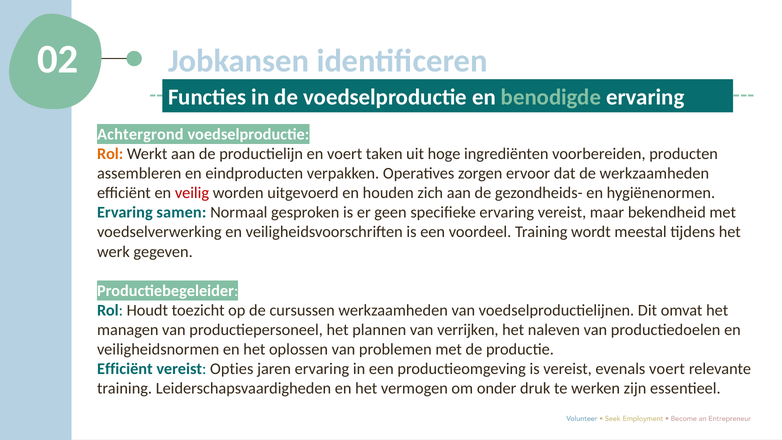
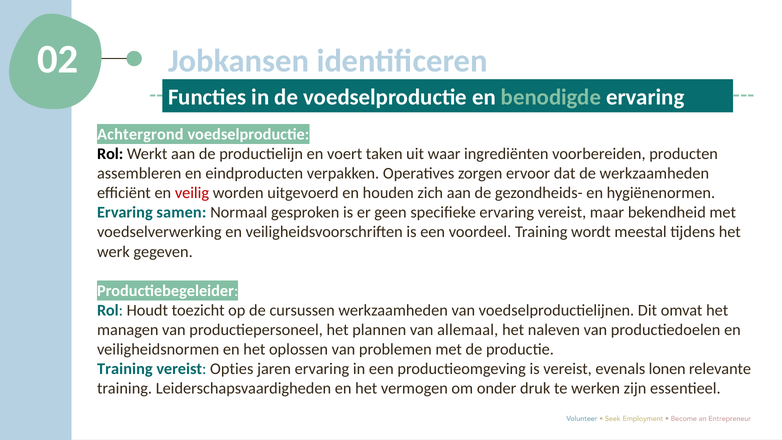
Rol colour: orange -> black (110, 154)
hoge: hoge -> waar (444, 154)
verrijken: verrijken -> allemaal (468, 330)
Efficiënt: Efficiënt -> Training (125, 369)
evenals voert: voert -> lonen (667, 369)
